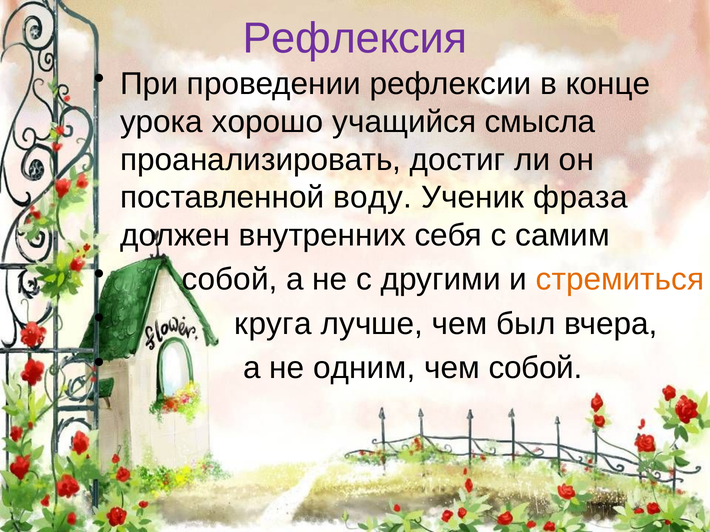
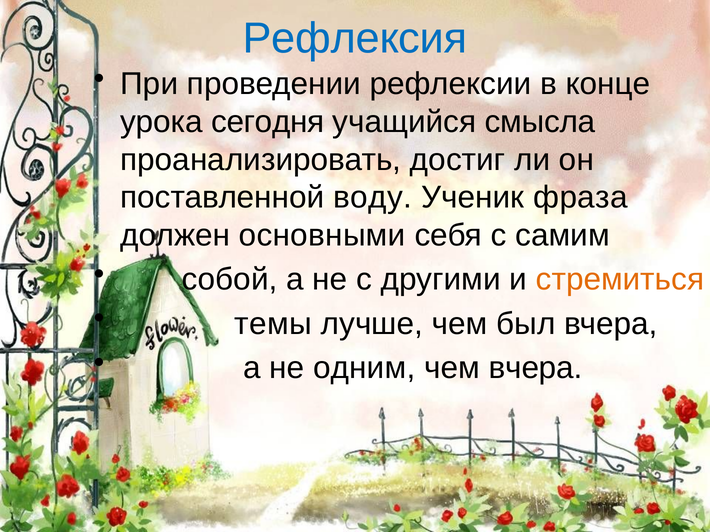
Рефлексия colour: purple -> blue (355, 38)
хорошо: хорошо -> сегодня (268, 122)
внутренних: внутренних -> основными (322, 236)
круга: круга -> темы (273, 324)
чем собой: собой -> вчера (536, 368)
